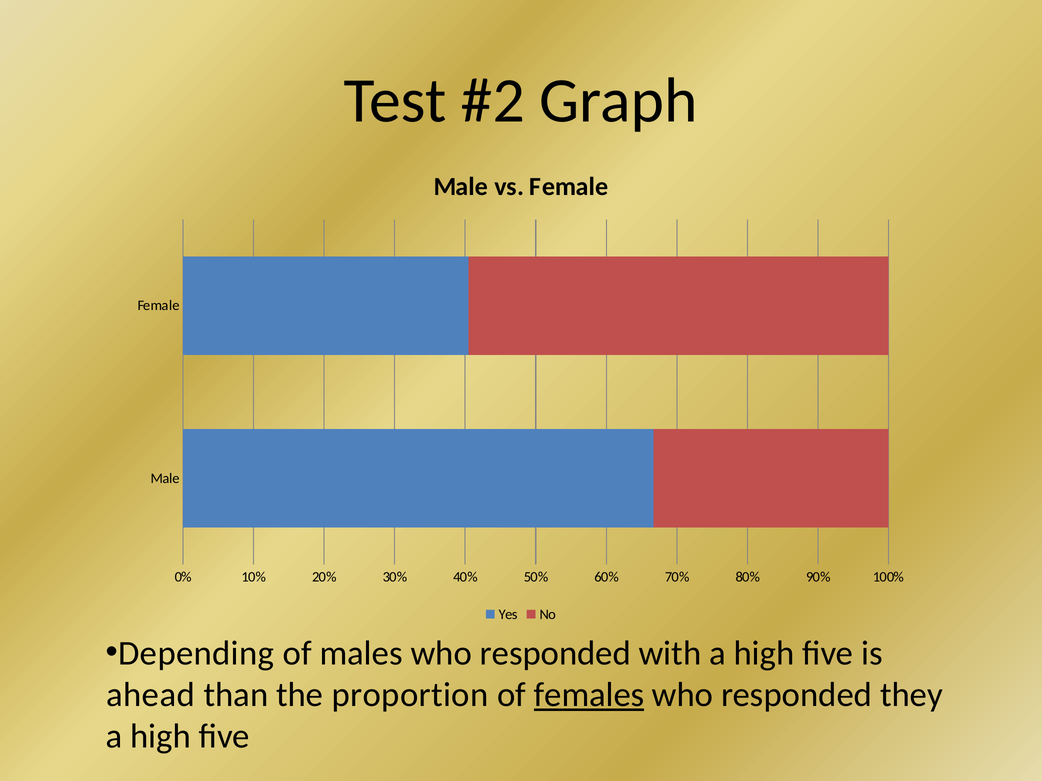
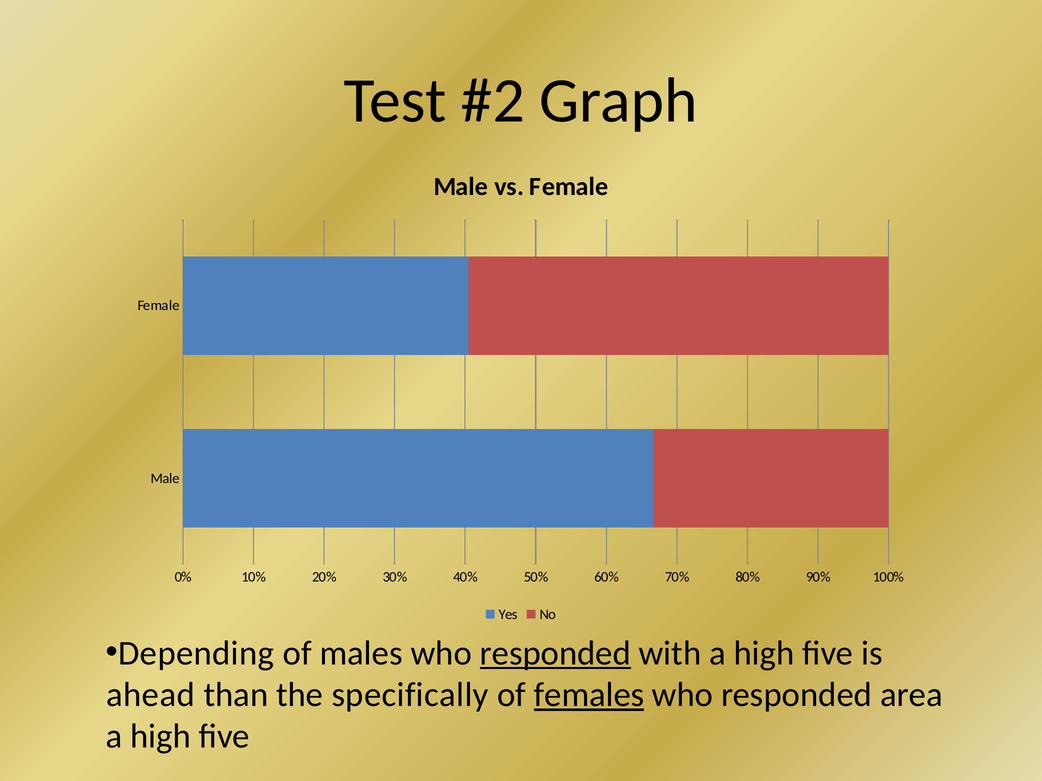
responded underline: none -> present (555, 654)
proportion: proportion -> specifically (410, 695)
they: they -> area (911, 695)
